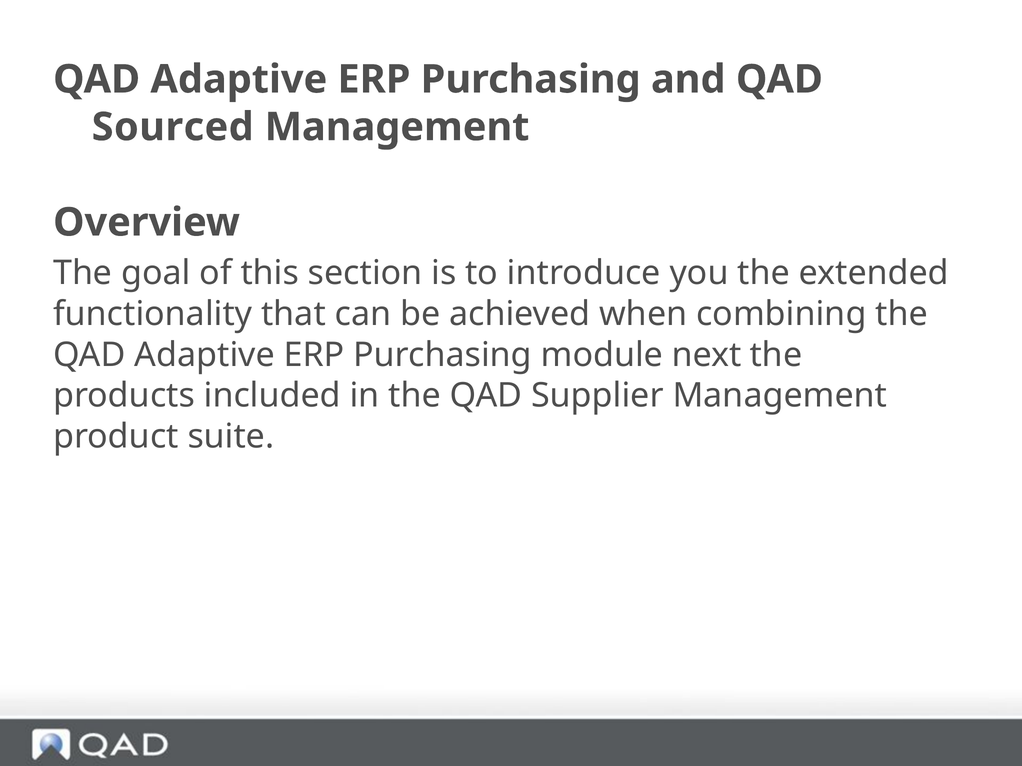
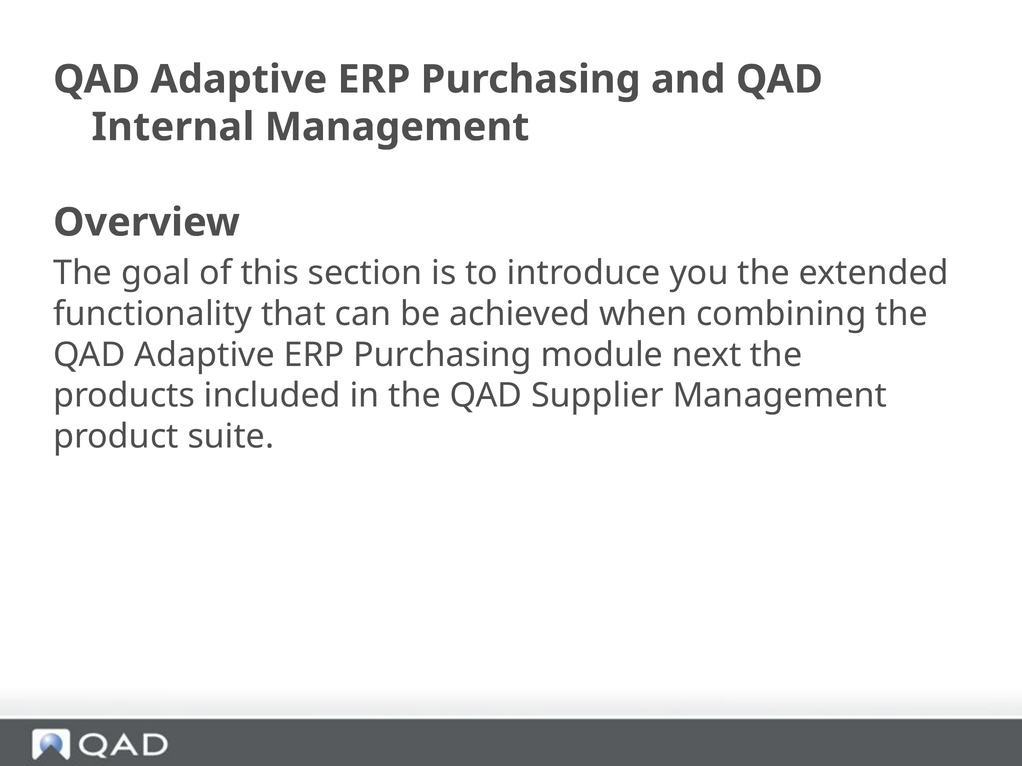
Sourced: Sourced -> Internal (173, 127)
